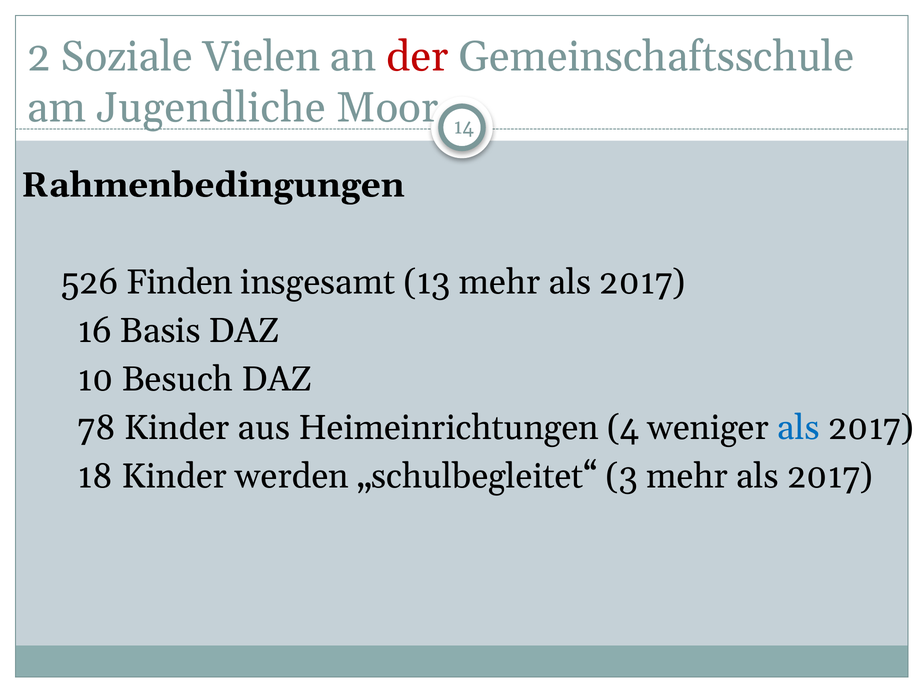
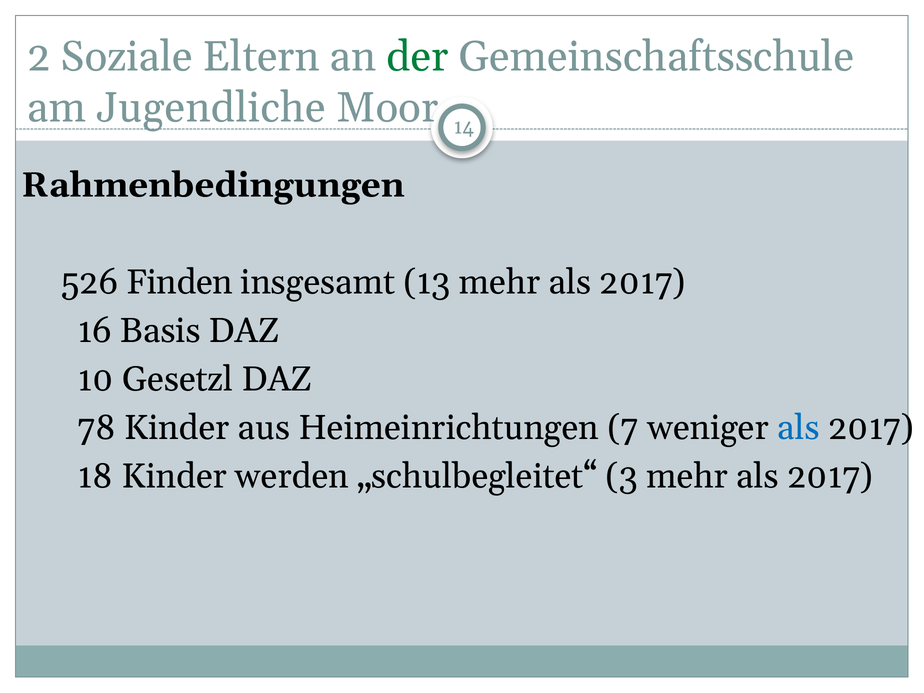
Vielen: Vielen -> Eltern (261, 57)
der colour: red -> green (417, 57)
Besuch: Besuch -> Gesetzl (178, 379)
4: 4 -> 7 (623, 428)
